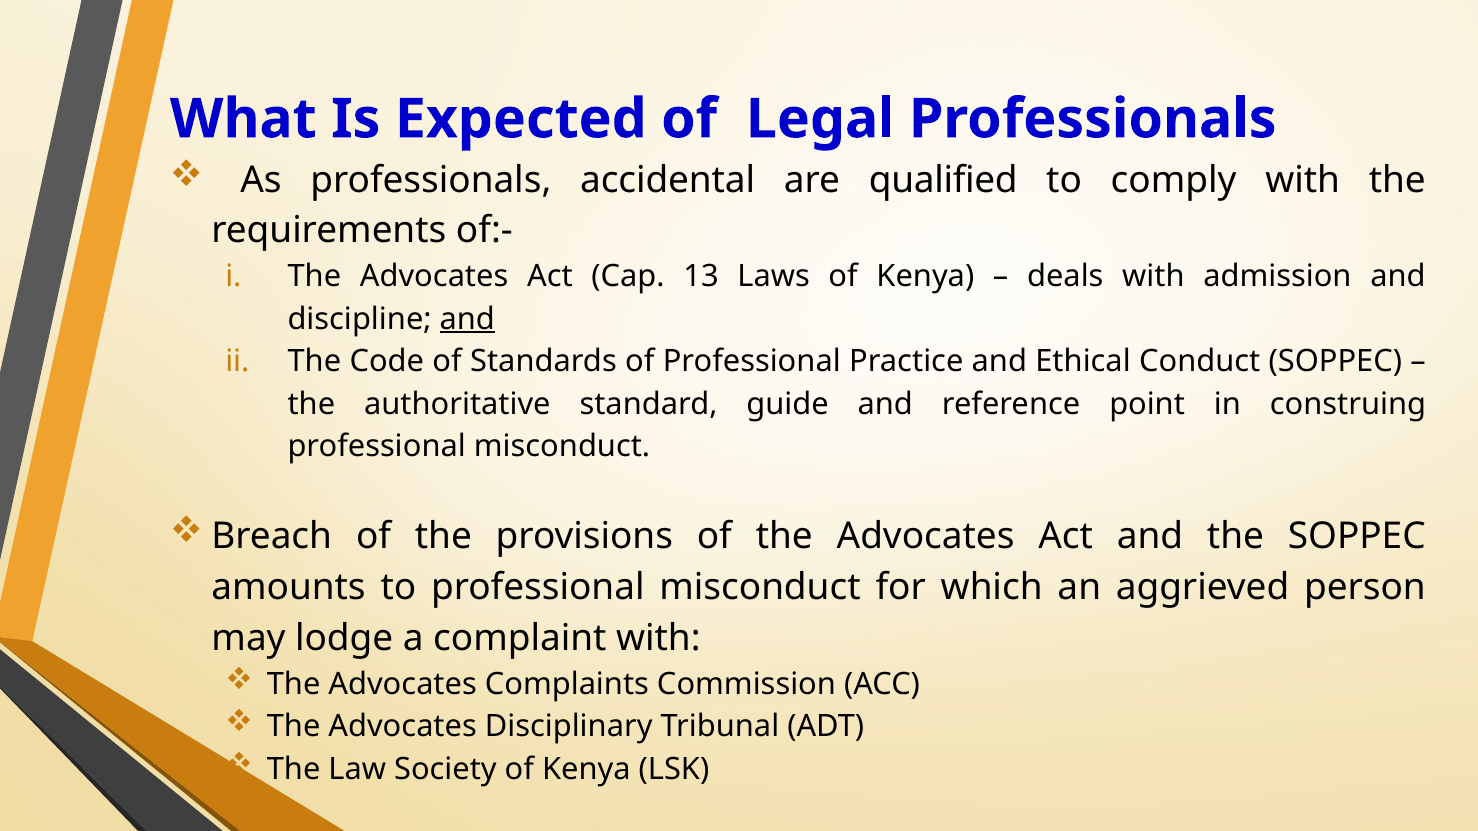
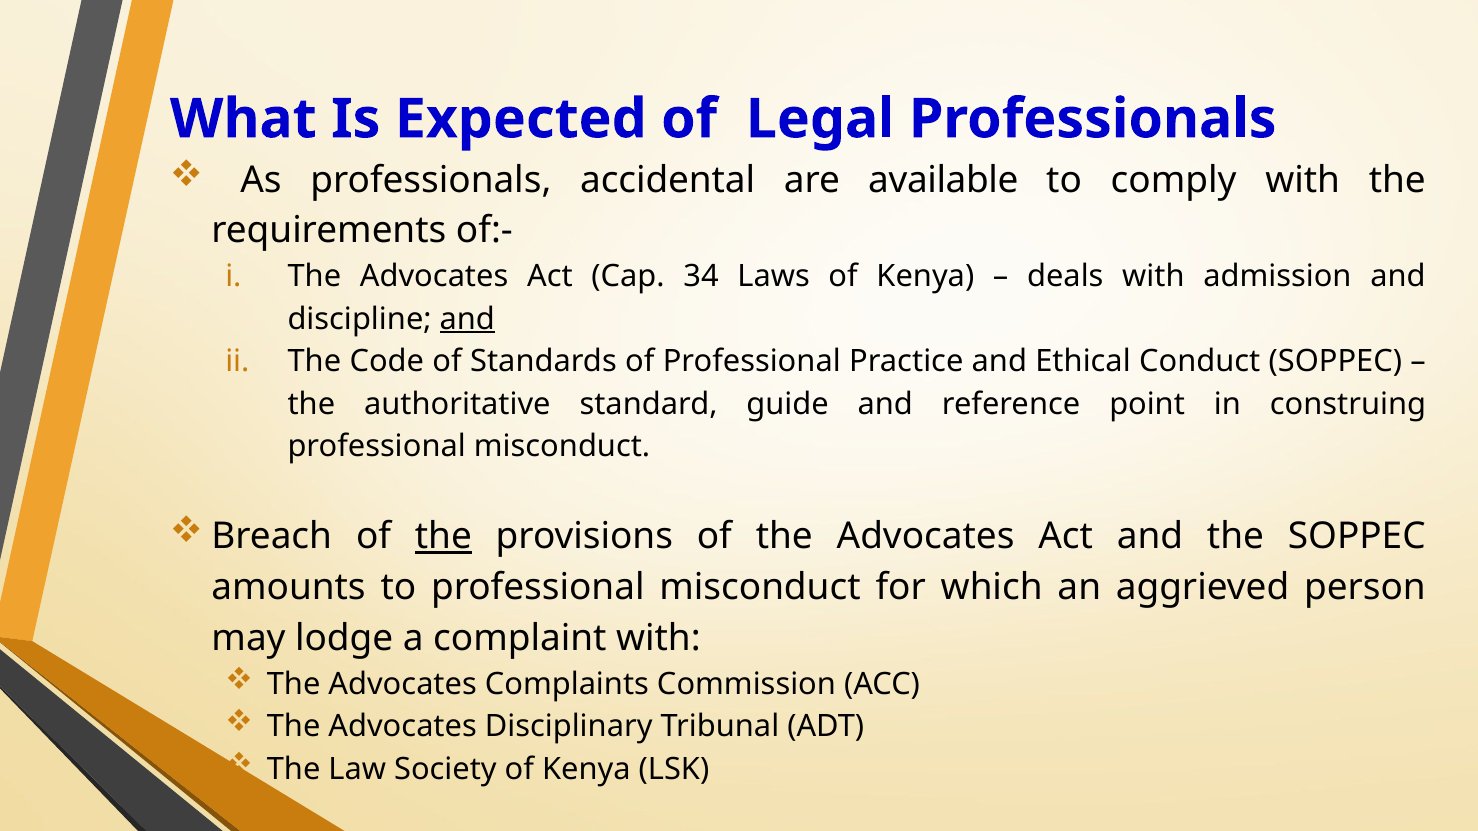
qualified: qualified -> available (943, 180)
13: 13 -> 34 (701, 277)
the underline: none -> present (443, 537)
